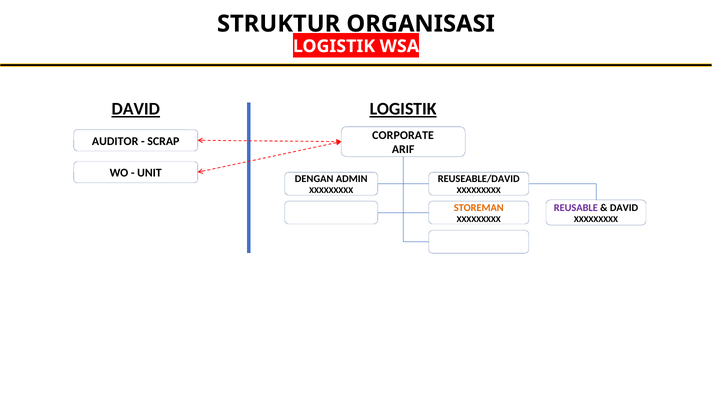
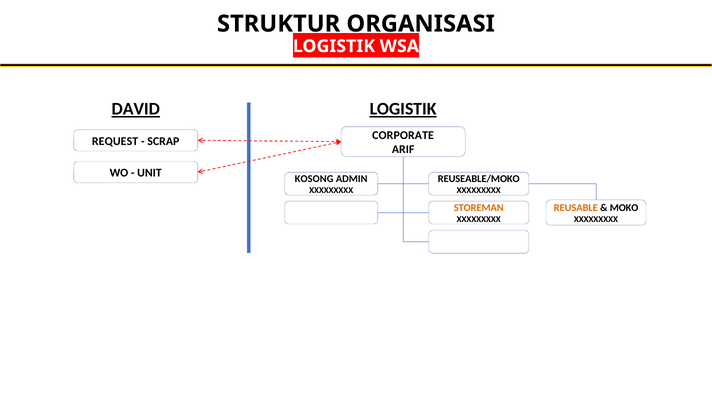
AUDITOR: AUDITOR -> REQUEST (115, 141)
DENGAN: DENGAN -> KOSONG (314, 179)
REUSEABLE/DAVID: REUSEABLE/DAVID -> REUSEABLE/MOKO (479, 179)
REUSABLE colour: purple -> orange (576, 208)
DAVID: DAVID -> MOKO (624, 208)
